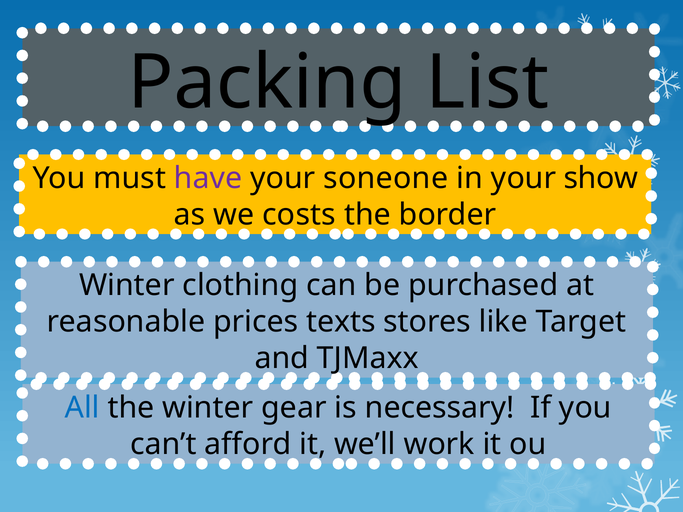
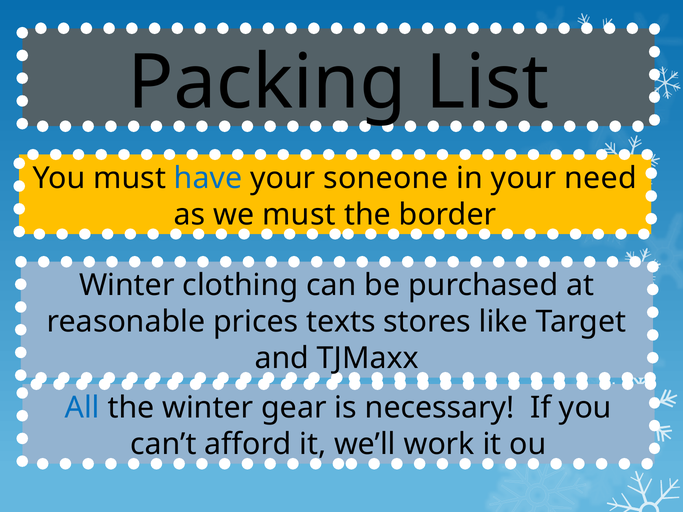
have colour: purple -> blue (208, 178)
show: show -> need (601, 178)
we costs: costs -> must (299, 215)
